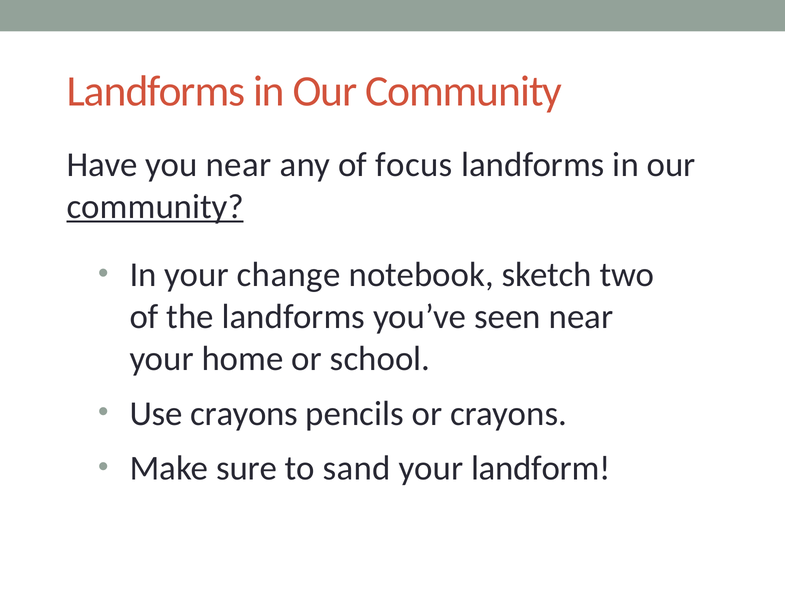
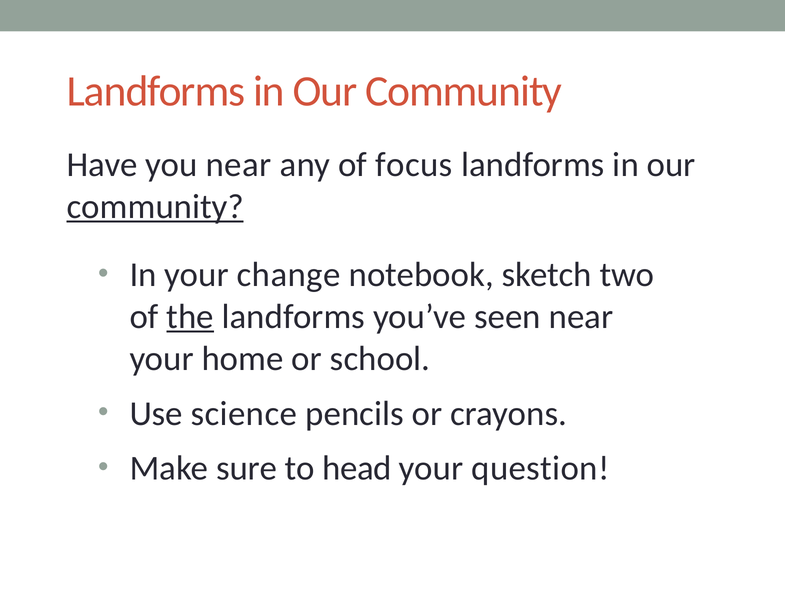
the underline: none -> present (190, 316)
Use crayons: crayons -> science (244, 413)
sand: sand -> head (357, 468)
landform: landform -> question (540, 468)
